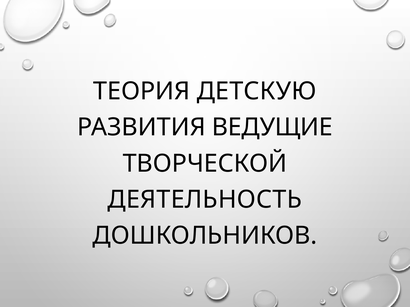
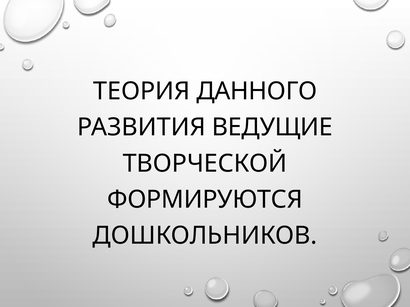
ДЕТСКУЮ: ДЕТСКУЮ -> ДАННОГО (257, 91)
ДЕЯТЕЛЬНОСТЬ: ДЕЯТЕЛЬНОСТЬ -> ФОРМИРУЮТСЯ (205, 200)
